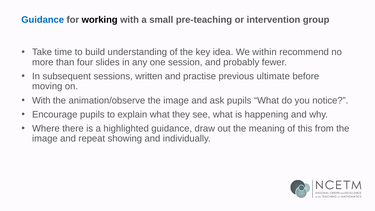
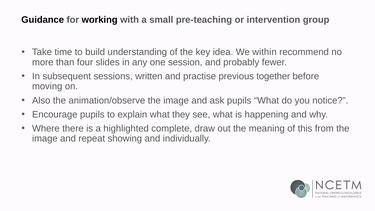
Guidance colour: blue -> black (43, 20)
ultimate: ultimate -> together (273, 76)
With: With -> Also (41, 100)
highlighted guidance: guidance -> complete (172, 128)
